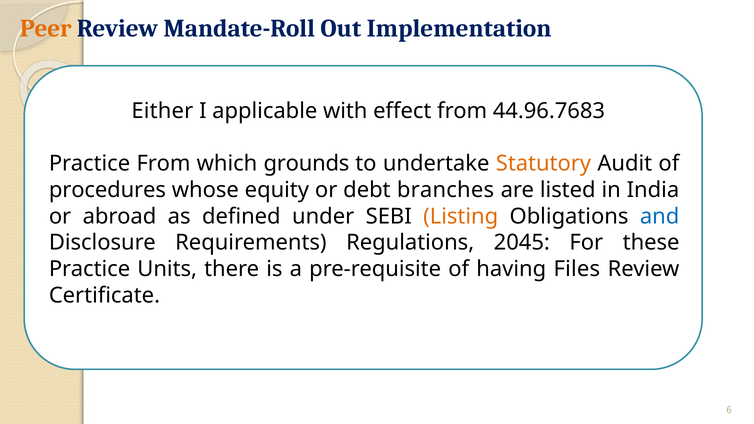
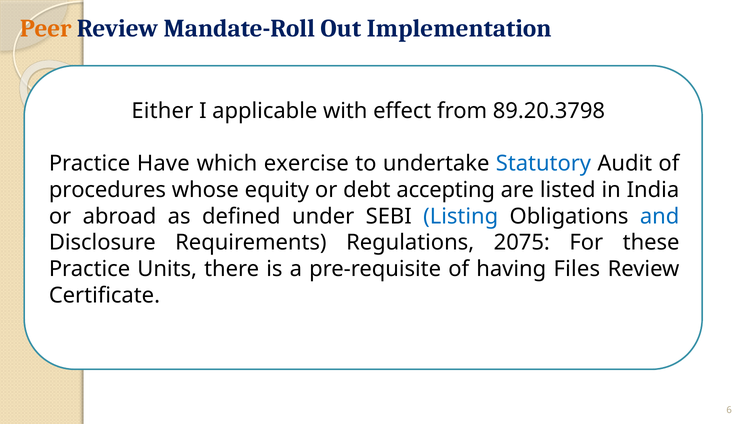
44.96.7683: 44.96.7683 -> 89.20.3798 (549, 111)
Practice From: From -> Have (163, 164)
grounds: grounds -> exercise (306, 164)
Statutory colour: orange -> blue (543, 164)
branches: branches -> accepting (446, 190)
Listing colour: orange -> blue (461, 216)
2045: 2045 -> 2075 (522, 243)
